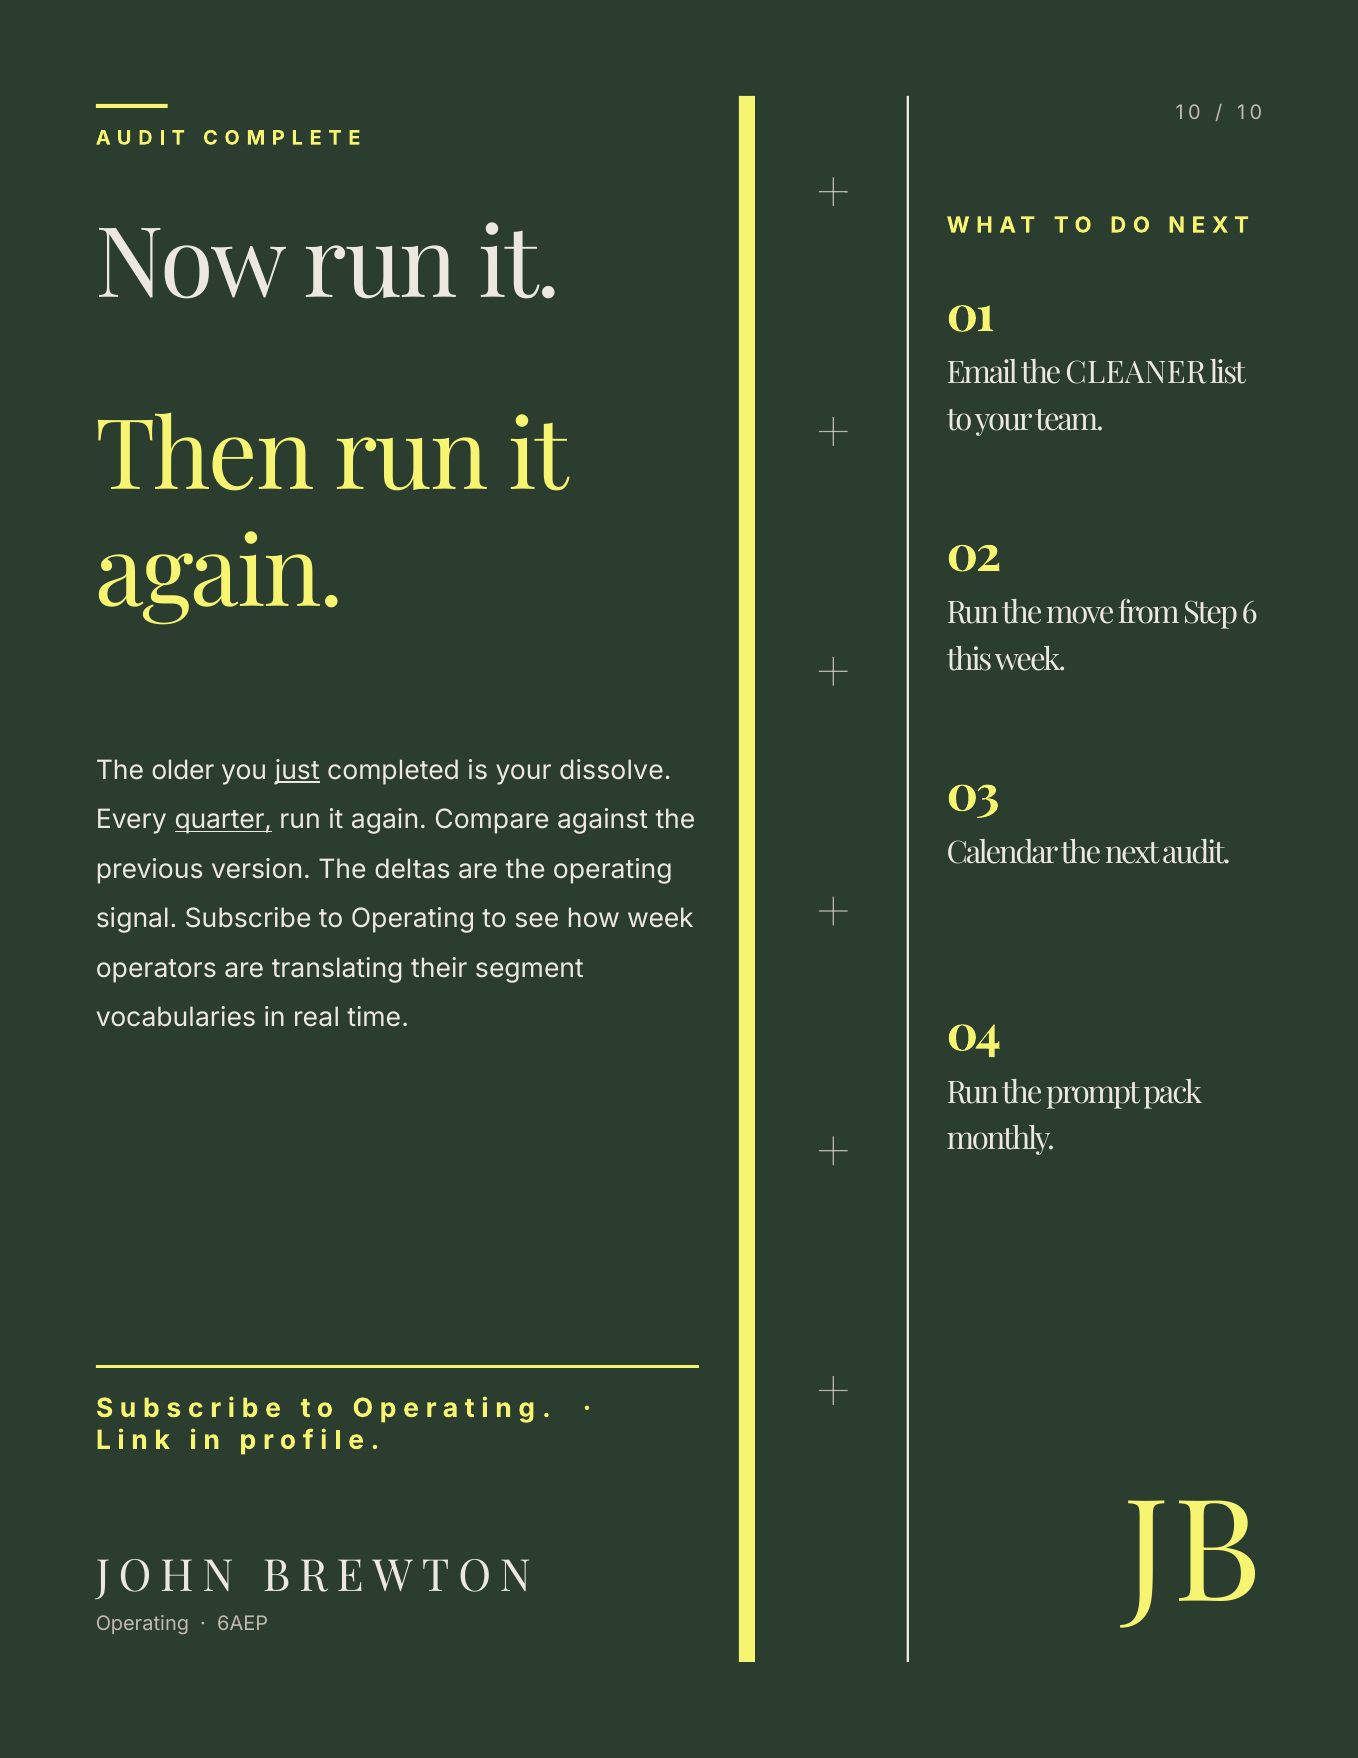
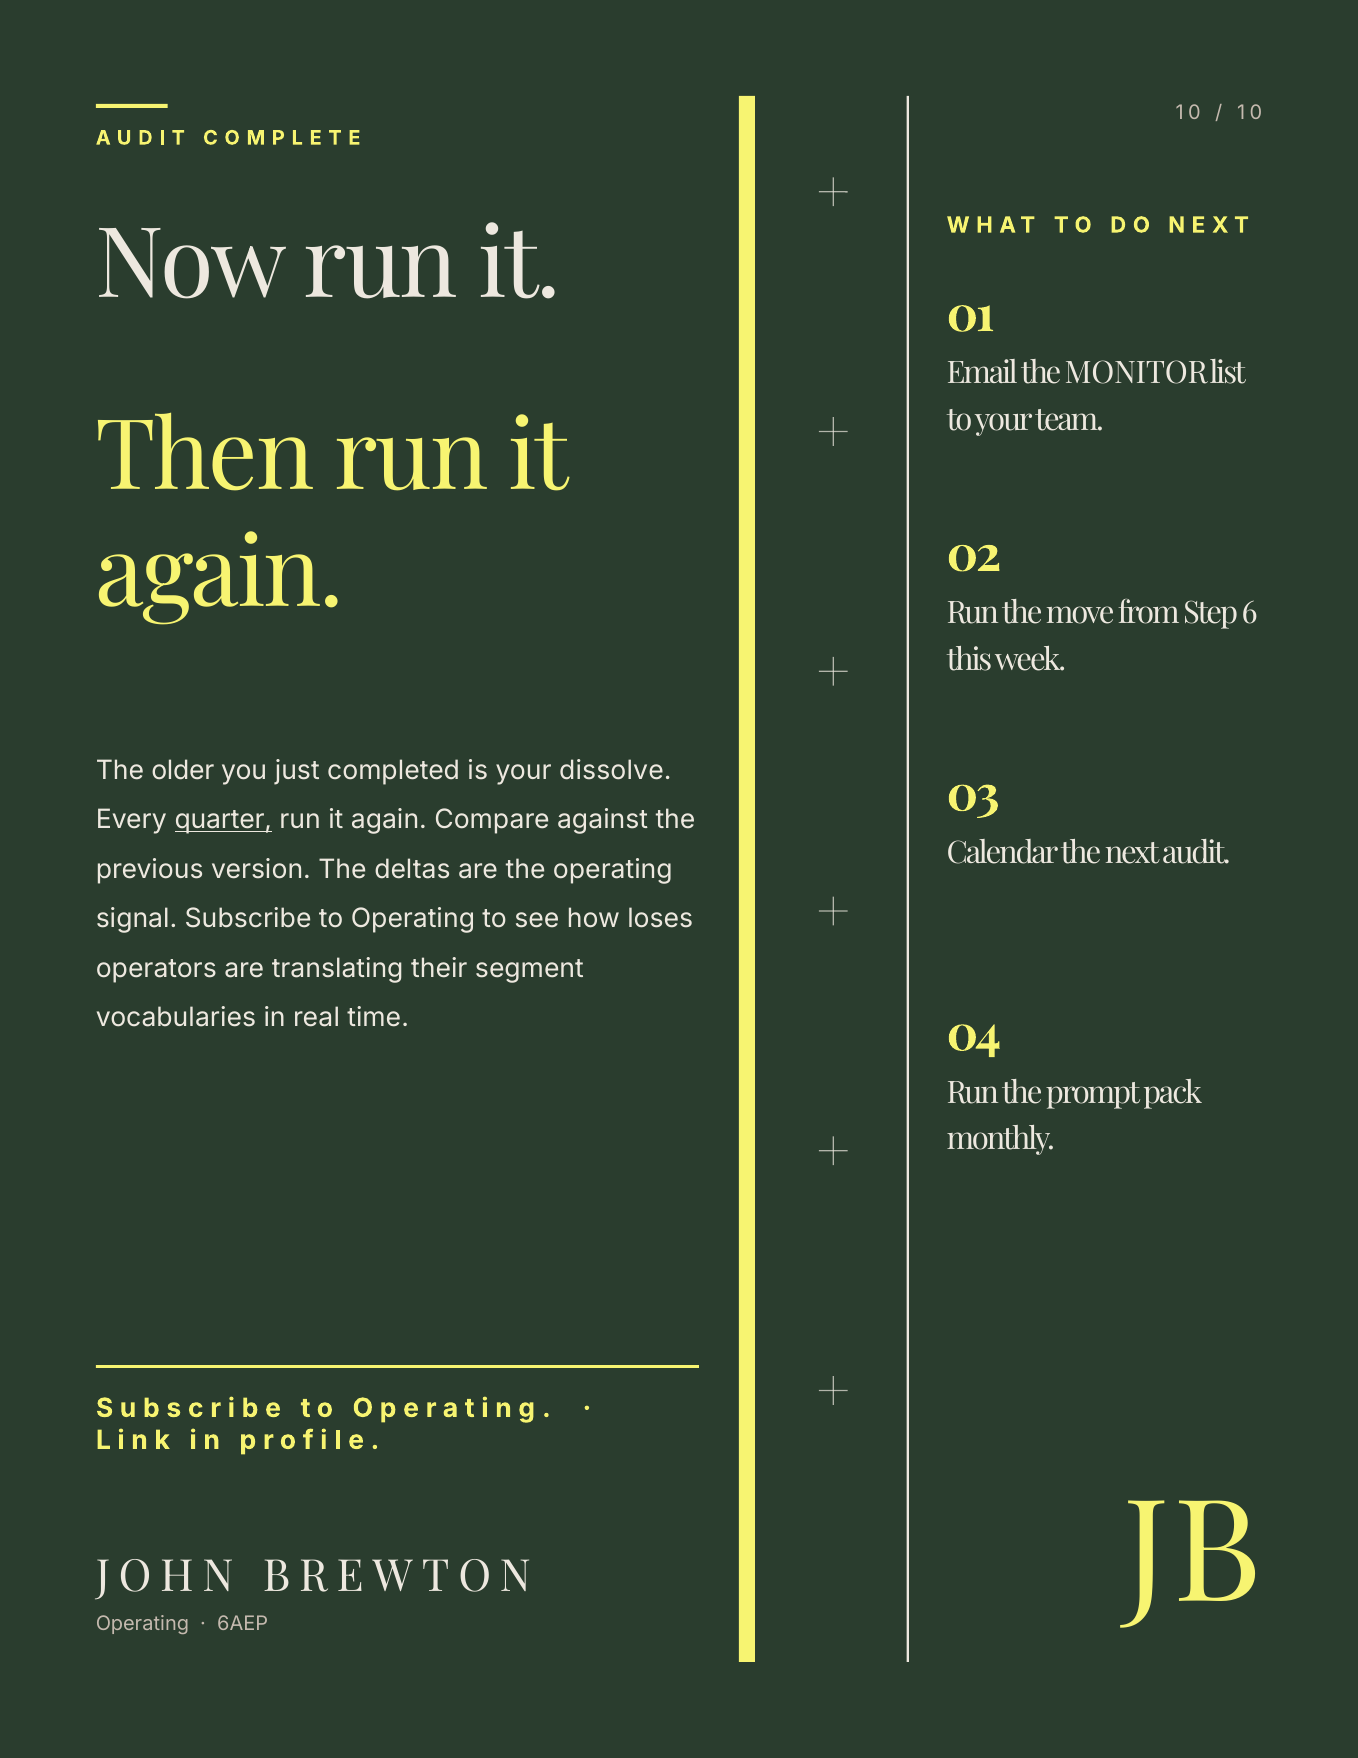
CLEANER: CLEANER -> MONITOR (1136, 374)
just underline: present -> none (297, 770)
how week: week -> loses (660, 919)
